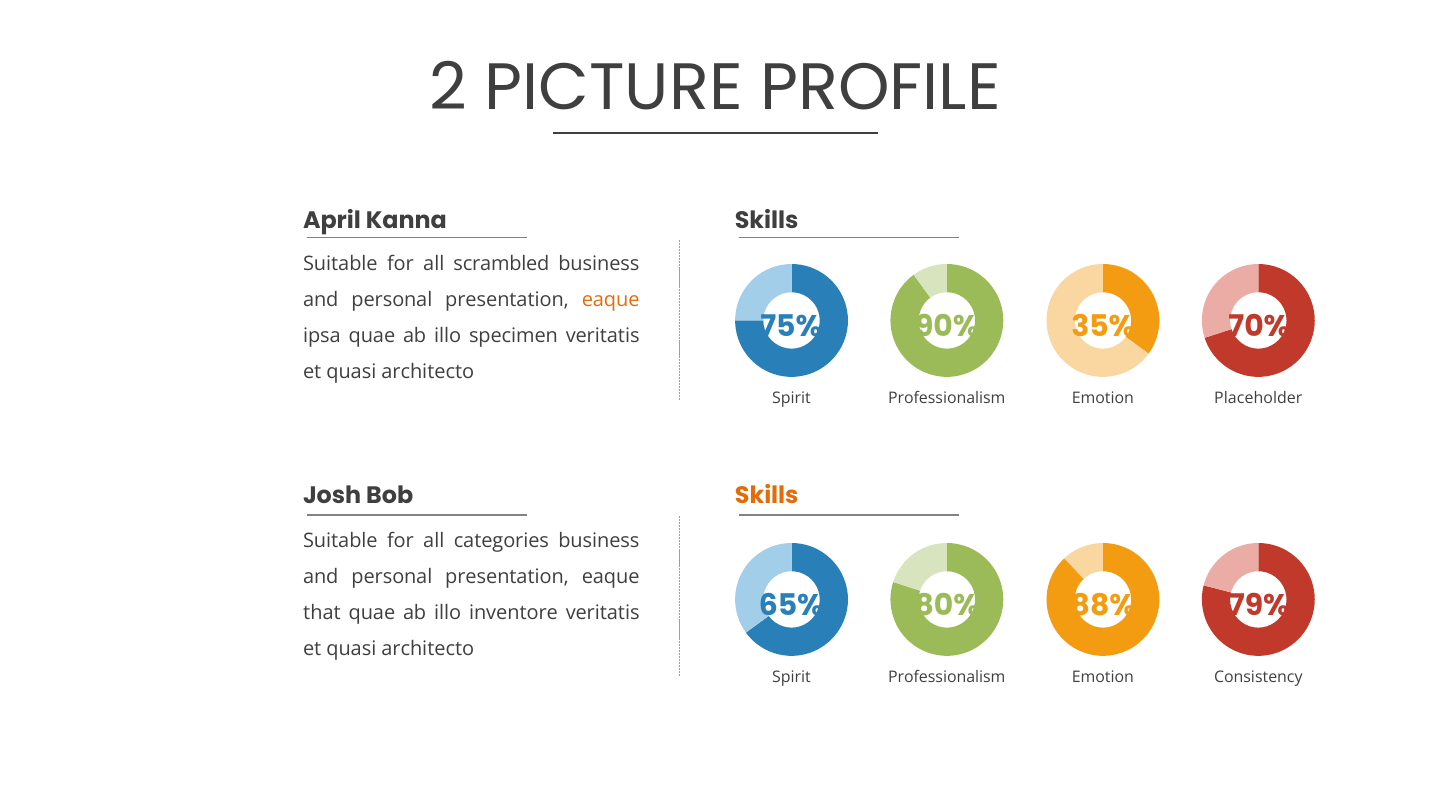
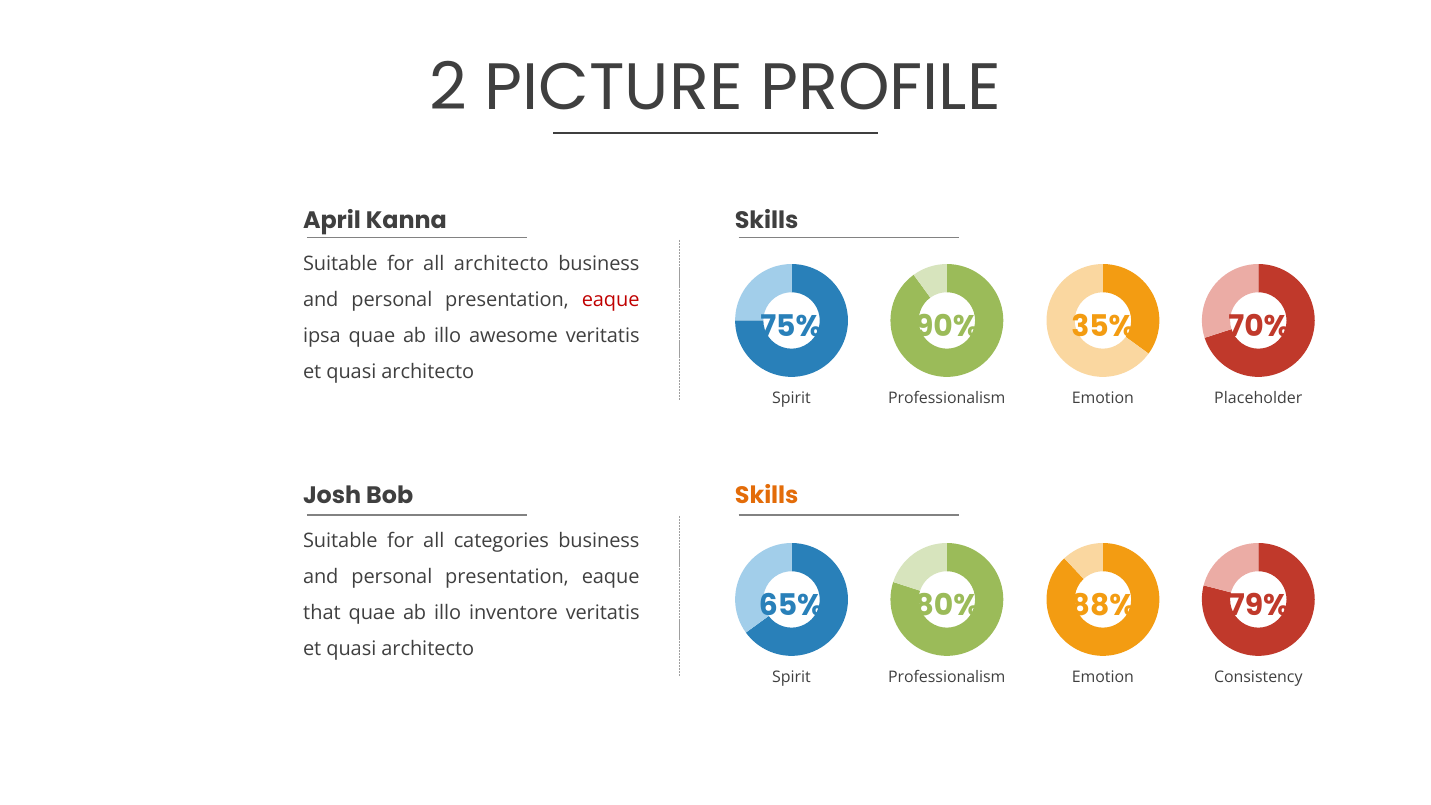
all scrambled: scrambled -> architecto (501, 264)
eaque colour: orange -> red (611, 300)
specimen: specimen -> awesome (513, 336)
